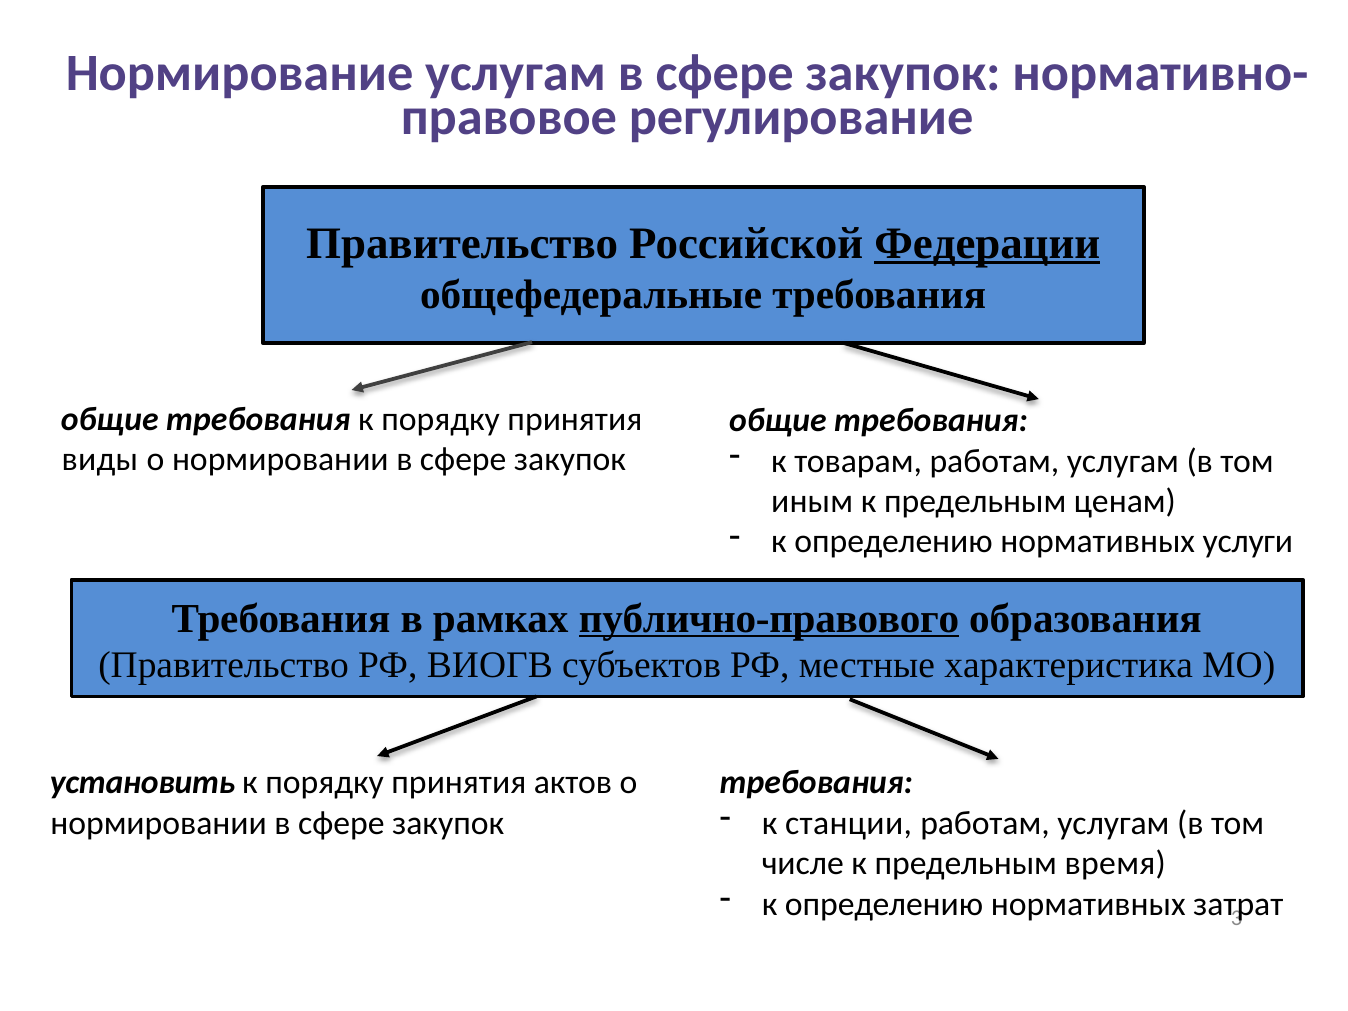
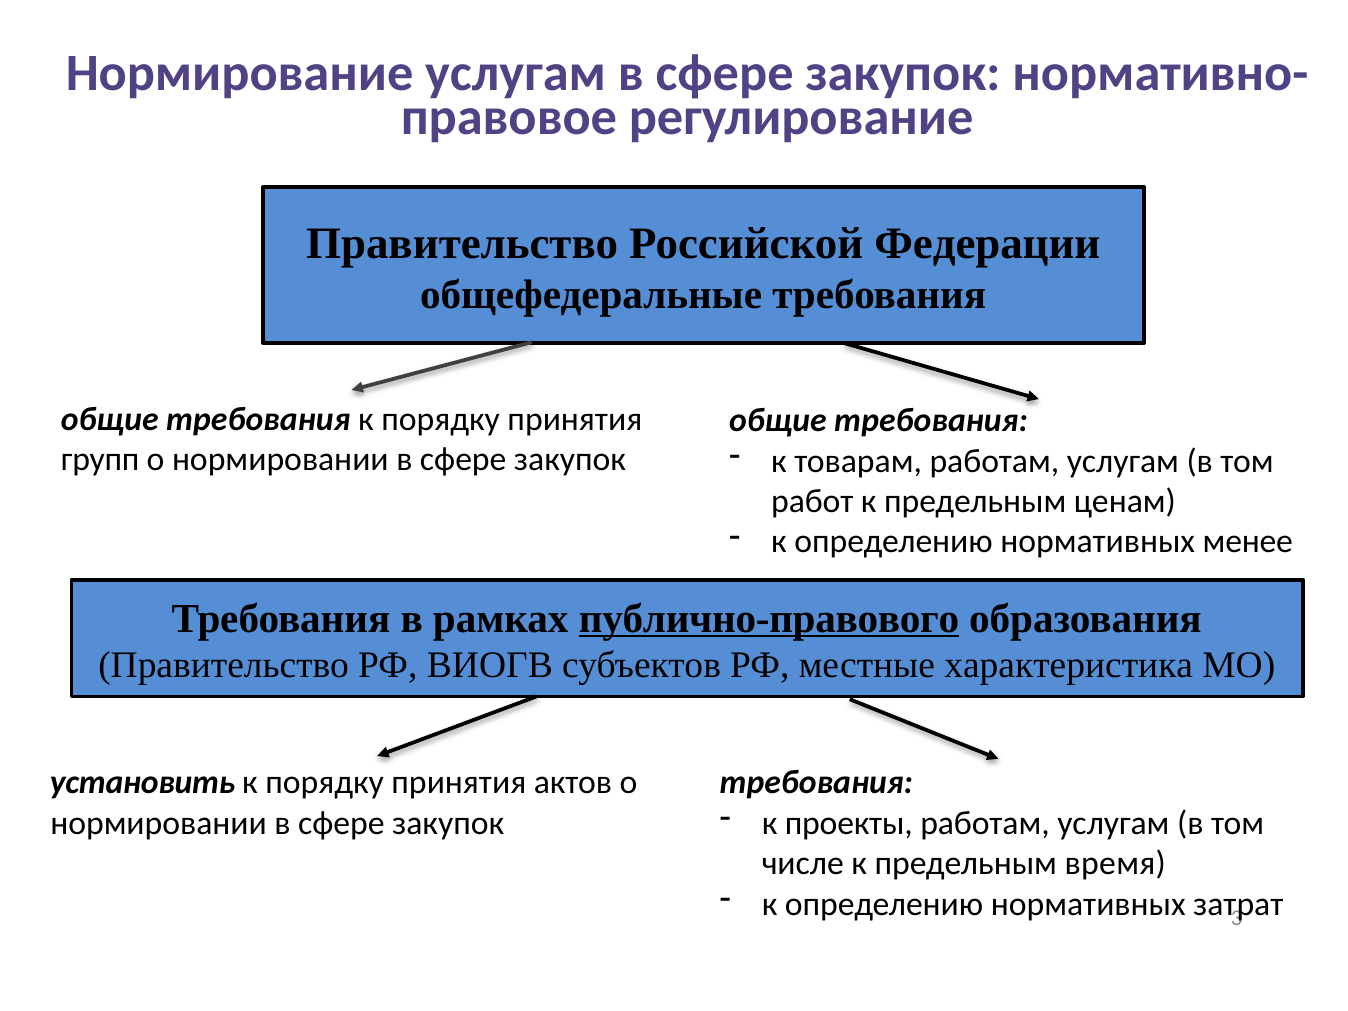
Федерации underline: present -> none (987, 243)
виды: виды -> групп (100, 460)
иным: иным -> работ (812, 501)
услуги: услуги -> менее (1248, 542)
станции: станции -> проекты (849, 823)
